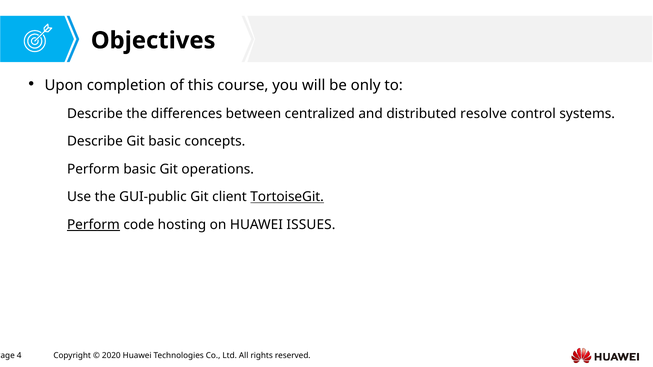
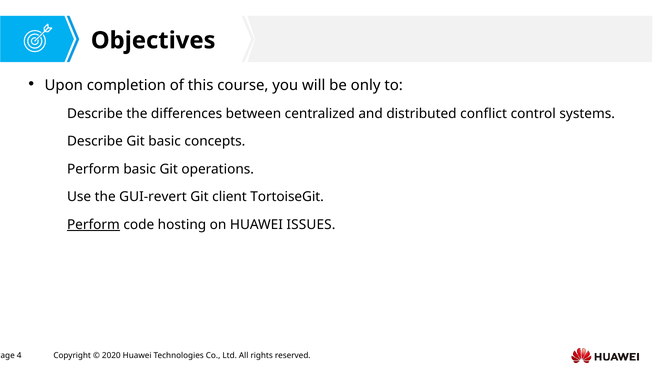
resolve: resolve -> conflict (484, 114)
GUI-public: GUI-public -> GUI-revert (153, 197)
TortoiseGit underline: present -> none (287, 197)
